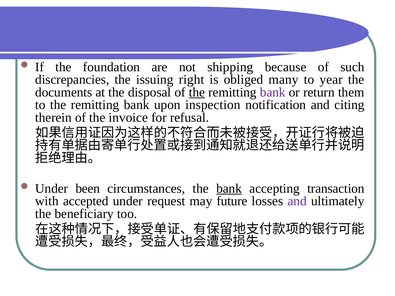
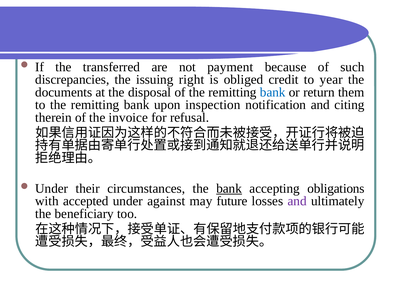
foundation: foundation -> transferred (112, 67)
shipping: shipping -> payment (230, 67)
many: many -> credit (284, 80)
the underline: present -> none (197, 92)
bank colour: purple -> blue (273, 92)
been: been -> their (88, 189)
transaction: transaction -> obligations (336, 189)
request: request -> against (166, 201)
